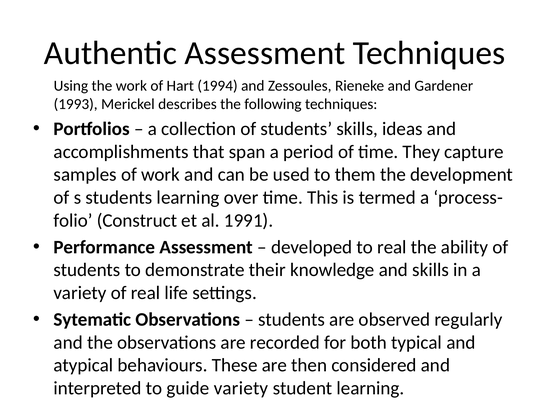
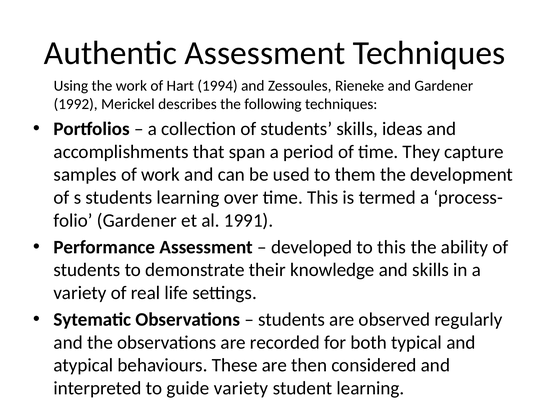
1993: 1993 -> 1992 (76, 104)
Construct: Construct -> Gardener (137, 221)
to real: real -> this (392, 247)
